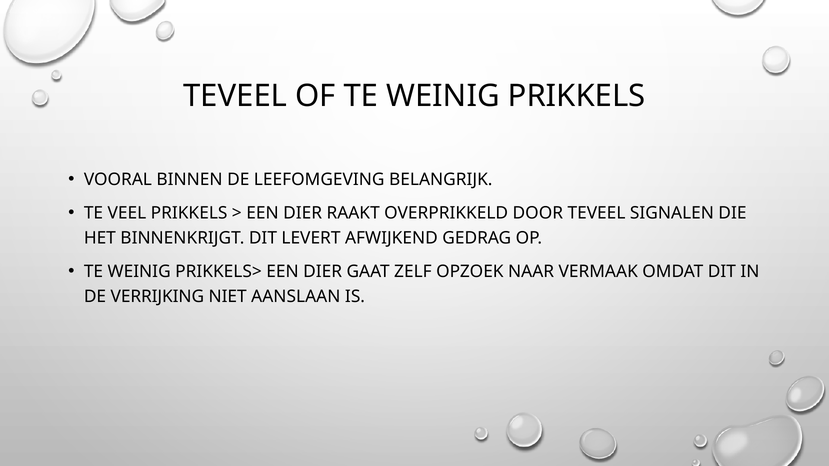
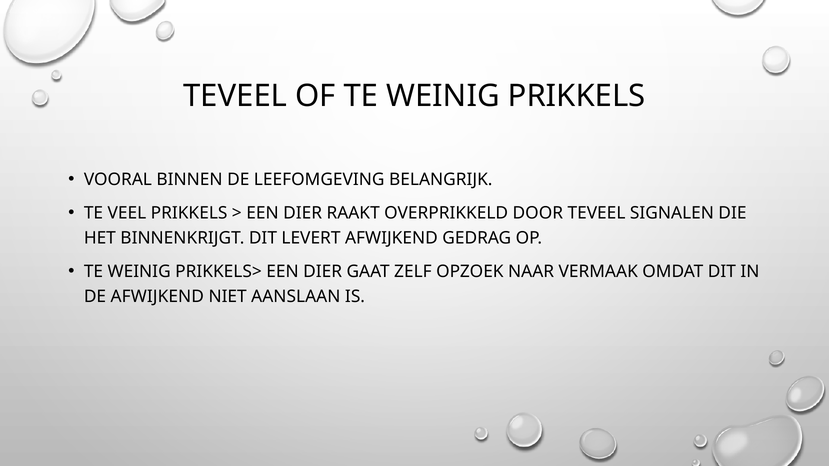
DE VERRIJKING: VERRIJKING -> AFWIJKEND (157, 297)
